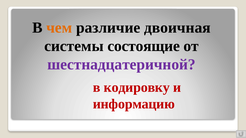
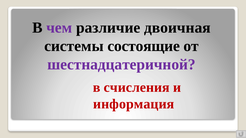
чем colour: orange -> purple (59, 28)
кодировку: кодировку -> счисления (137, 88)
информацию: информацию -> информация (134, 104)
